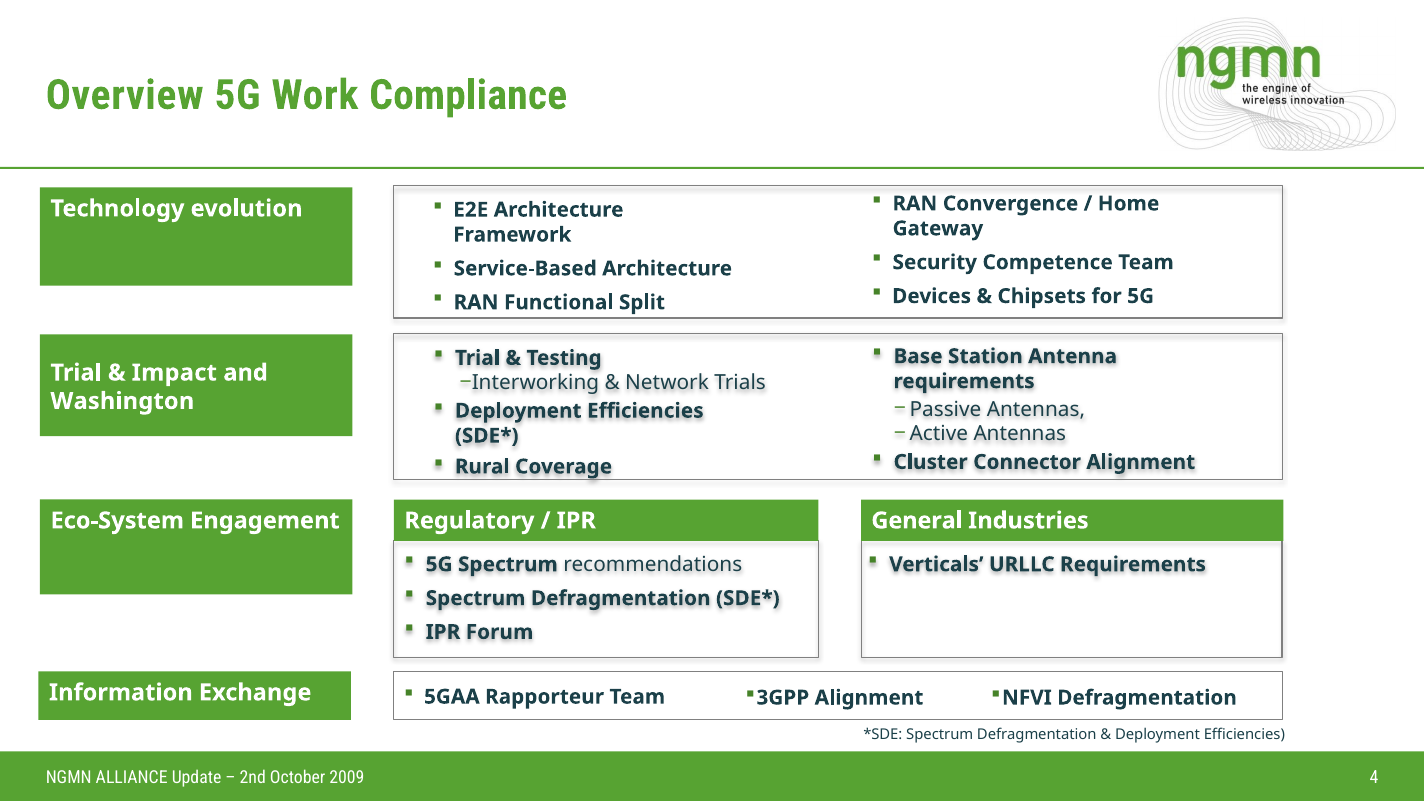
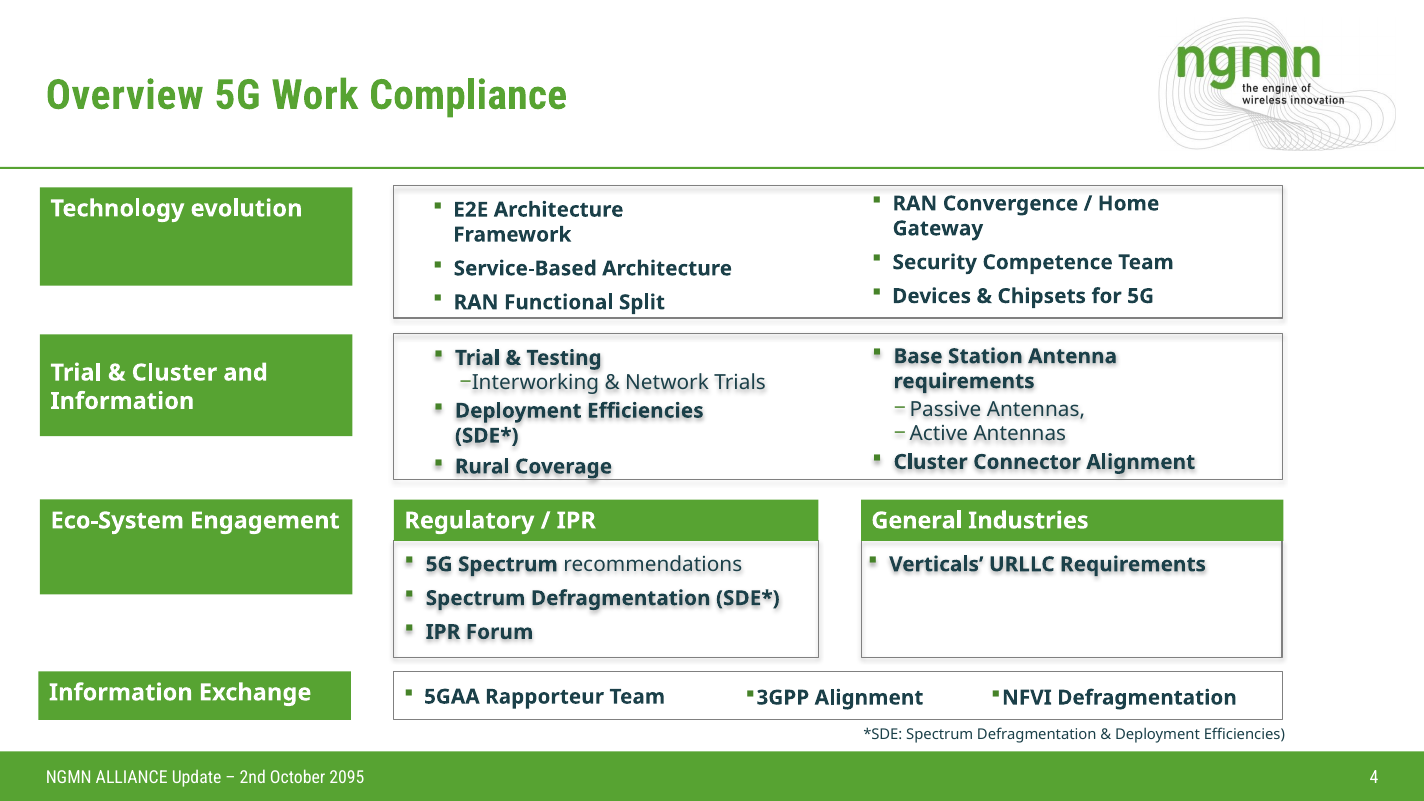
Impact: Impact -> Cluster (174, 373)
Washington: Washington -> Information (122, 401)
2009: 2009 -> 2095 (347, 777)
